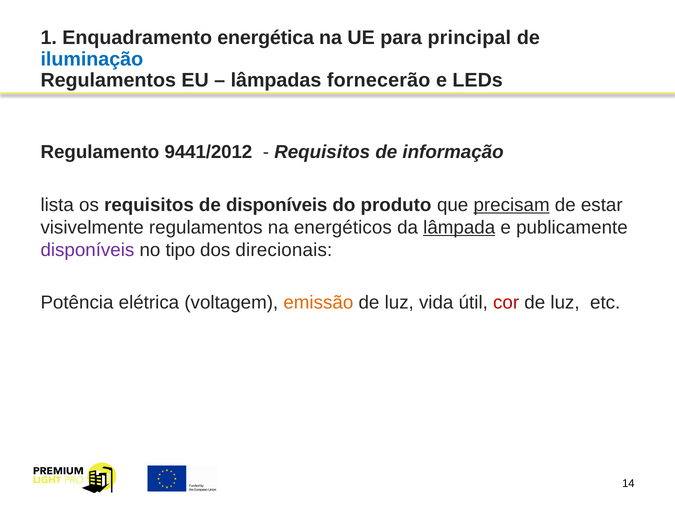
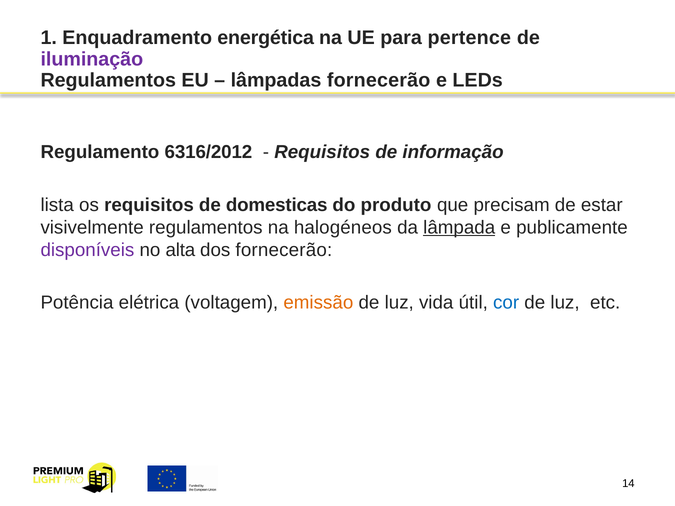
principal: principal -> pertence (469, 38)
iluminação colour: blue -> purple (92, 59)
9441/2012: 9441/2012 -> 6316/2012 (208, 152)
de disponíveis: disponíveis -> domesticas (277, 205)
precisam underline: present -> none (512, 205)
energéticos: energéticos -> halogéneos (343, 227)
tipo: tipo -> alta (180, 250)
dos direcionais: direcionais -> fornecerão (284, 250)
cor colour: red -> blue (506, 303)
